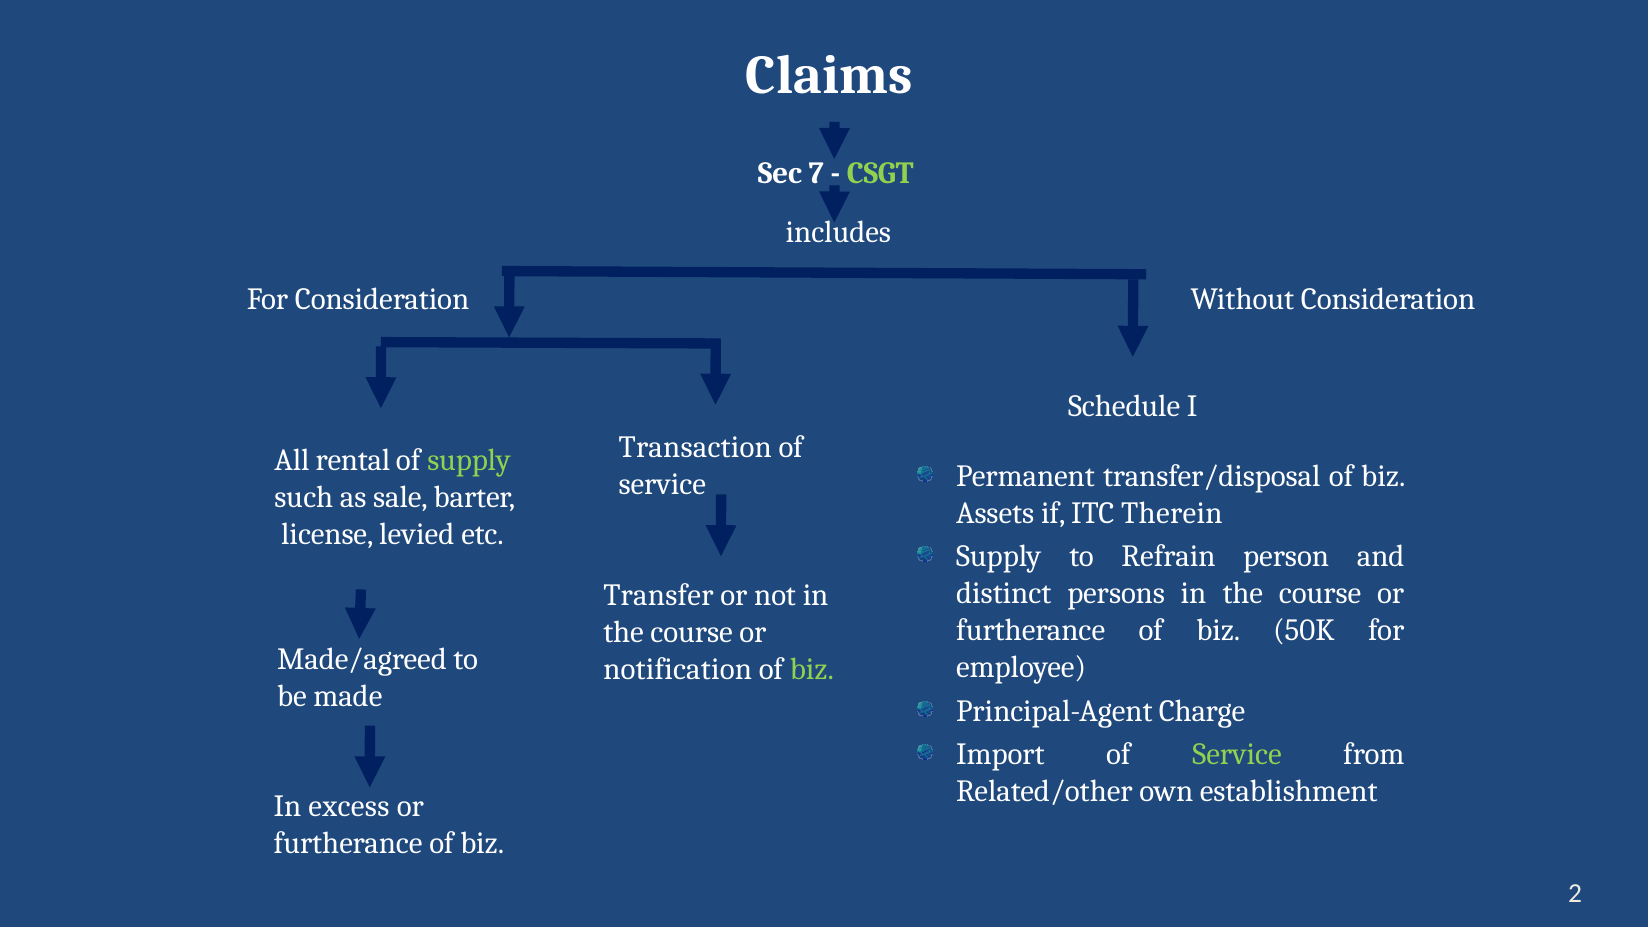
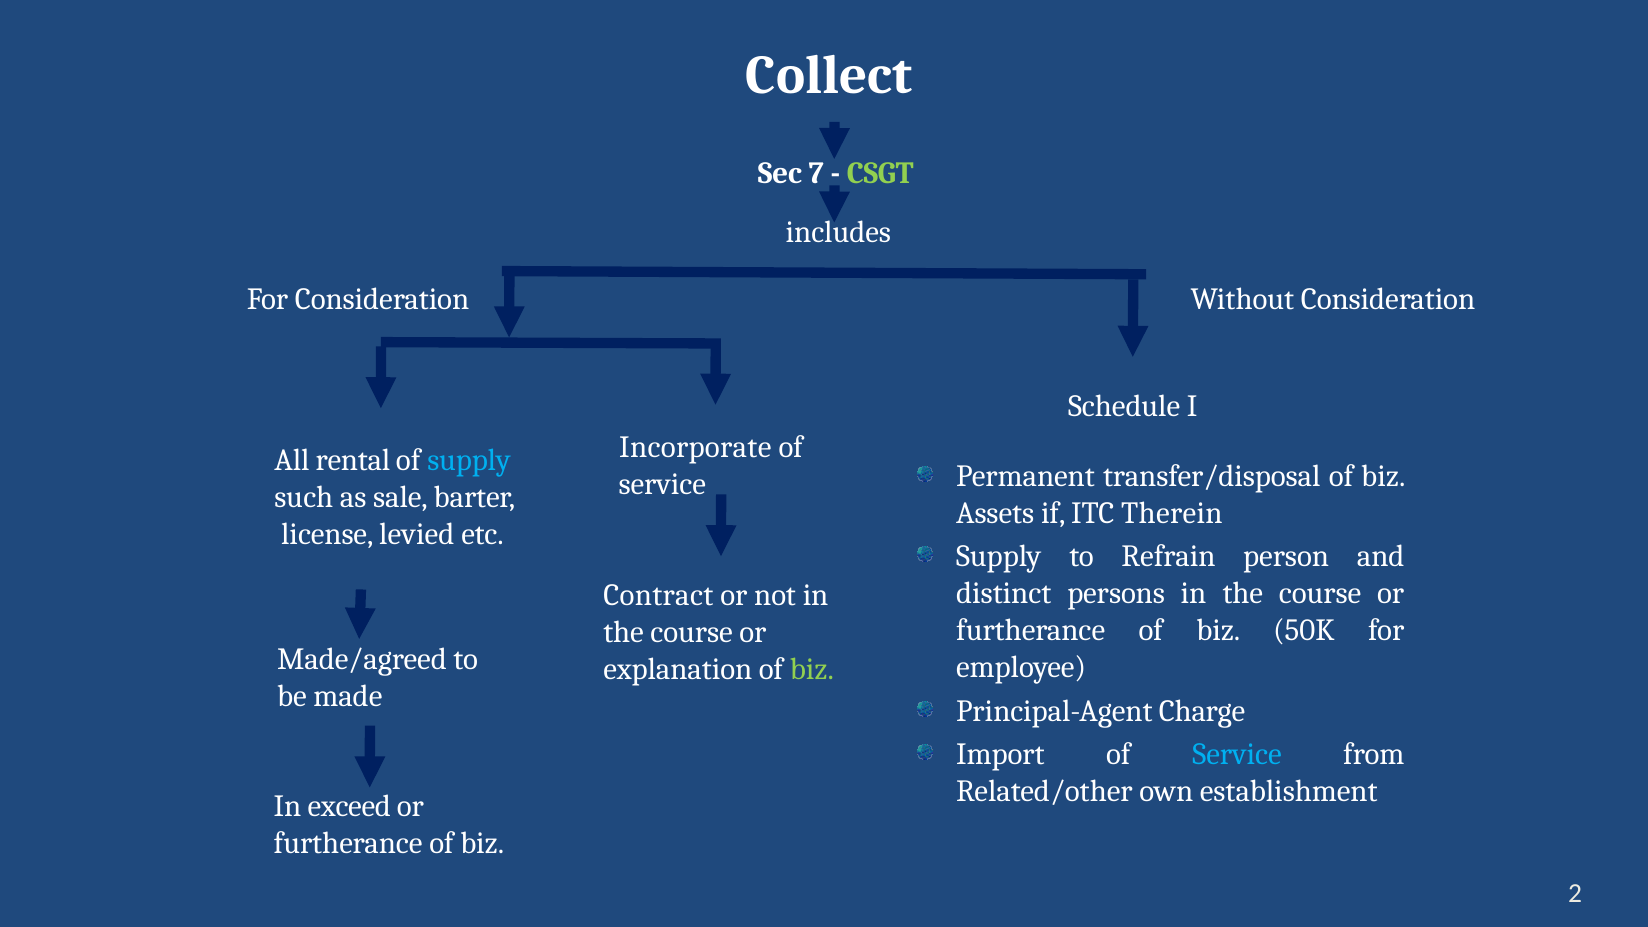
Claims: Claims -> Collect (829, 76)
Transaction: Transaction -> Incorporate (695, 447)
supply colour: light green -> light blue (469, 461)
Transfer: Transfer -> Contract (658, 595)
notification: notification -> explanation (678, 669)
Service colour: light green -> light blue (1237, 754)
excess: excess -> exceed (349, 807)
